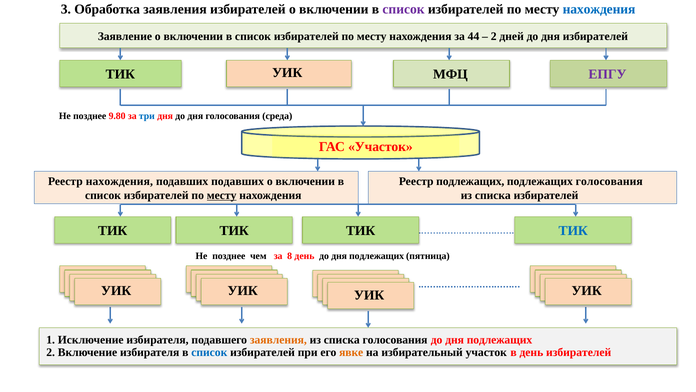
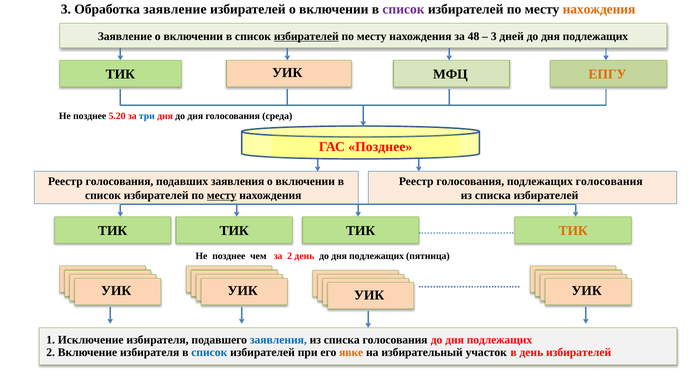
Обработка заявления: заявления -> заявление (175, 9)
нахождения colour: blue -> orange (599, 9)
избирателей underline: none -> present (306, 36)
44: 44 -> 48 (474, 36)
2: 2 -> 3 (494, 36)
дней до дня избирателей: избирателей -> подлежащих (595, 36)
ЕПГУ colour: purple -> orange (607, 74)
9.80: 9.80 -> 5.20 (117, 116)
ГАС Участок: Участок -> Позднее (380, 147)
нахождения: нахождения -> голосования (119, 181)
подавших подавших: подавших -> заявления (238, 181)
подлежащих: подлежащих -> голосования (470, 181)
ТИК colour: blue -> orange (573, 231)
за 8: 8 -> 2 (290, 256)
заявления colour: orange -> blue (278, 339)
